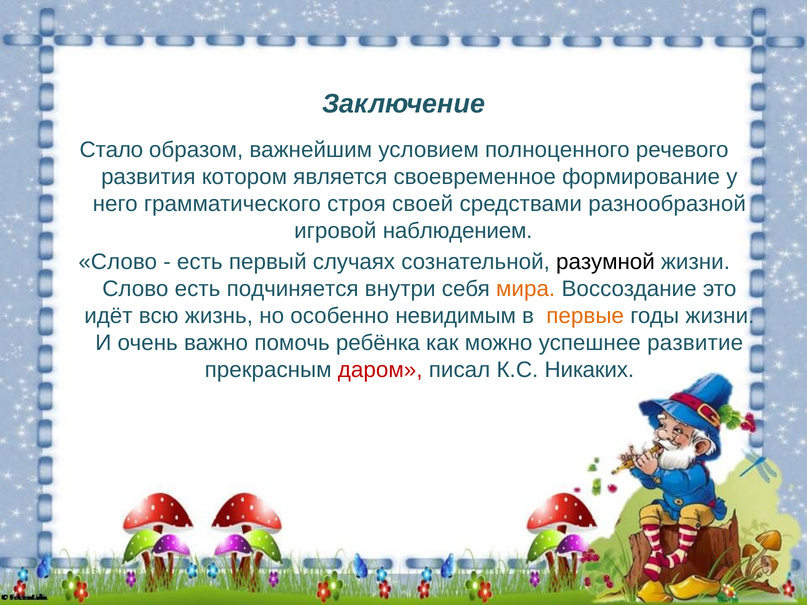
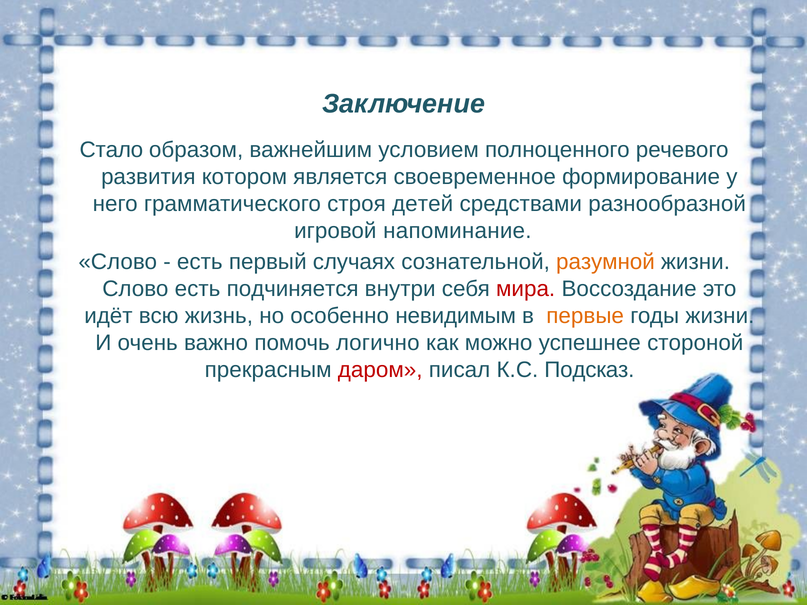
своей: своей -> детей (423, 204)
наблюдением: наблюдением -> напоминание (457, 231)
разумной colour: black -> orange (605, 262)
мира colour: orange -> red (526, 289)
ребёнка: ребёнка -> логично (378, 343)
развитие: развитие -> стороной (695, 343)
Никаких: Никаких -> Подсказ (589, 370)
